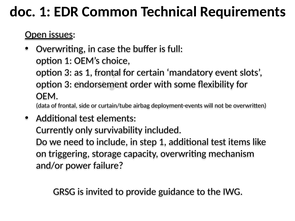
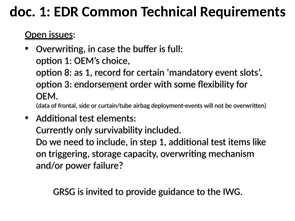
3: 3 -> 8 (68, 73)
1 frontal: frontal -> record (108, 73)
